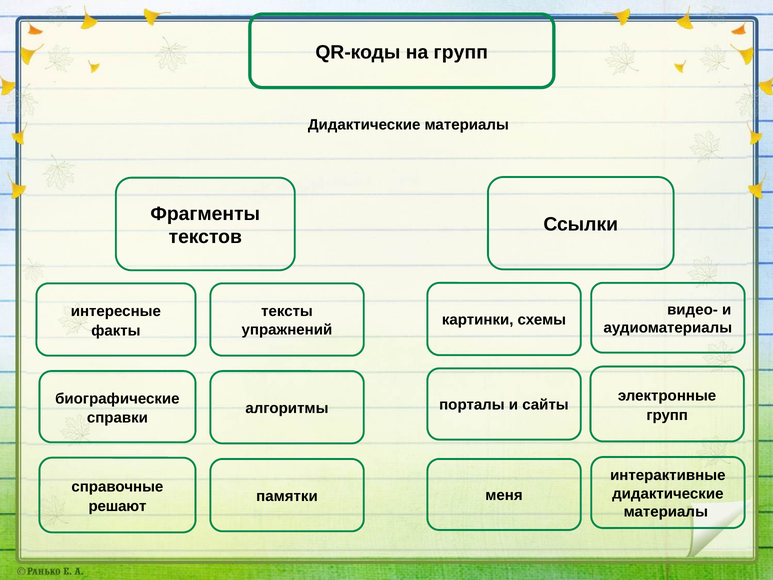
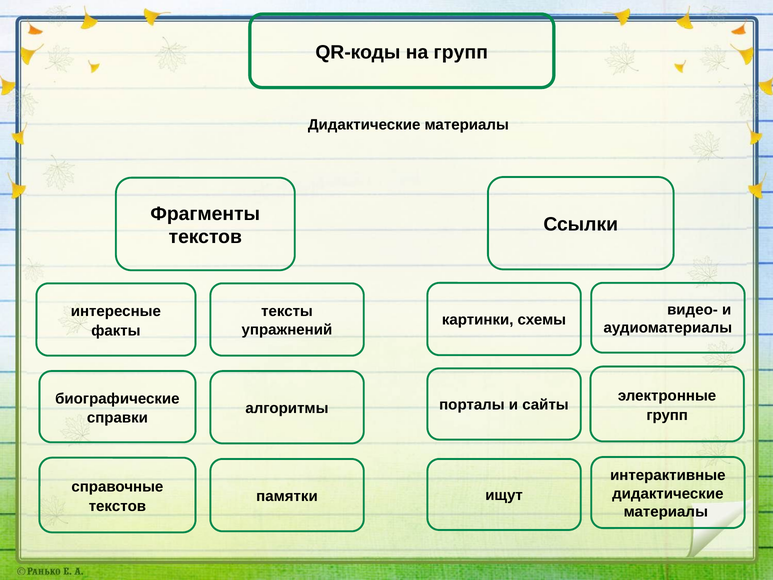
меня: меня -> ищут (504, 495)
решают: решают -> текстов (117, 506)
